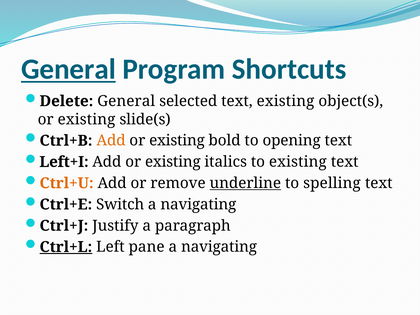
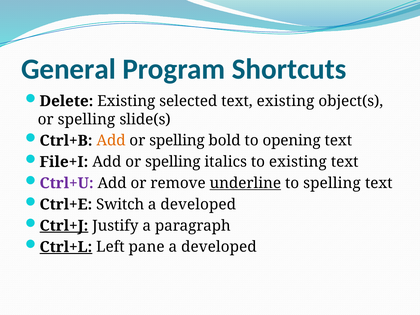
General underline: present -> none (68, 69)
Delete General: General -> Existing (126, 101)
existing: existing -> spelling (86, 119)
existing: existing -> spelling (177, 141)
Left+I: Left+I -> File+I (64, 162)
existing: existing -> spelling (173, 162)
Ctrl+U colour: orange -> purple (67, 183)
navigating: navigating -> developed (198, 204)
Ctrl+J underline: none -> present (64, 226)
navigating: navigating -> developed (219, 247)
